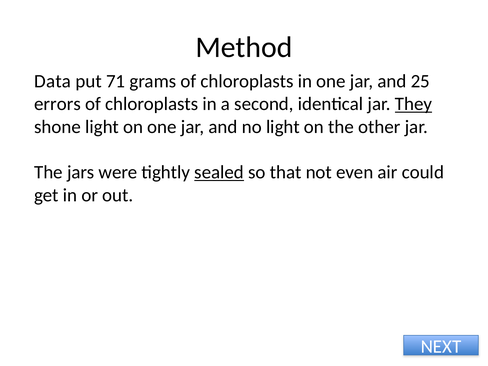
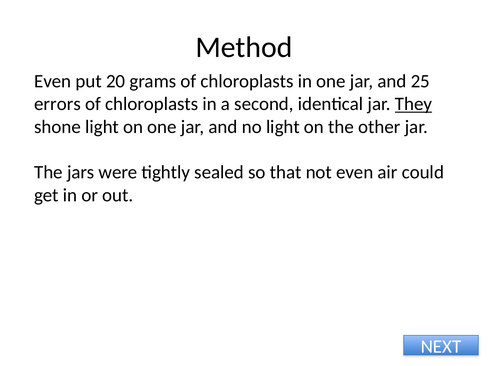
Data: Data -> Even (53, 81)
71: 71 -> 20 (116, 81)
sealed underline: present -> none (219, 172)
